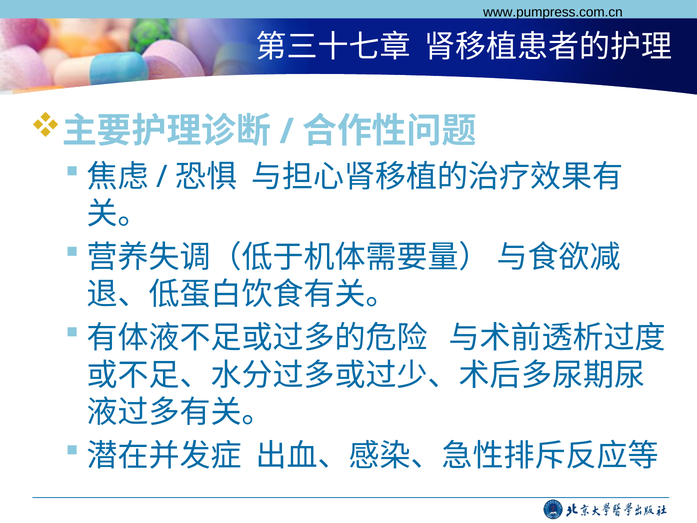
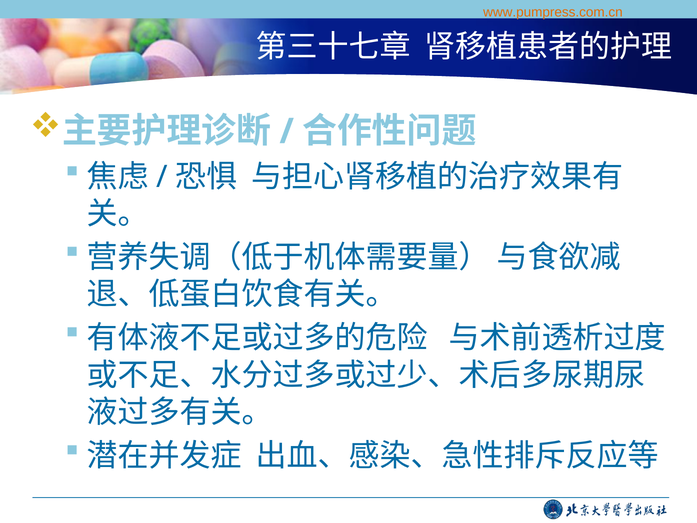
www.pumpress.com.cn colour: black -> orange (553, 13)
